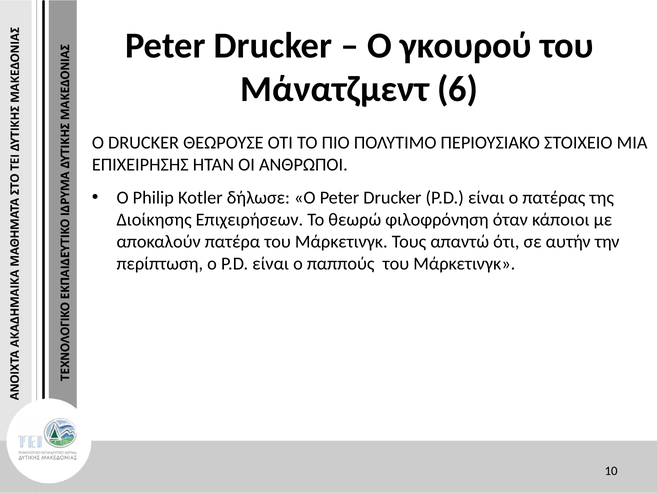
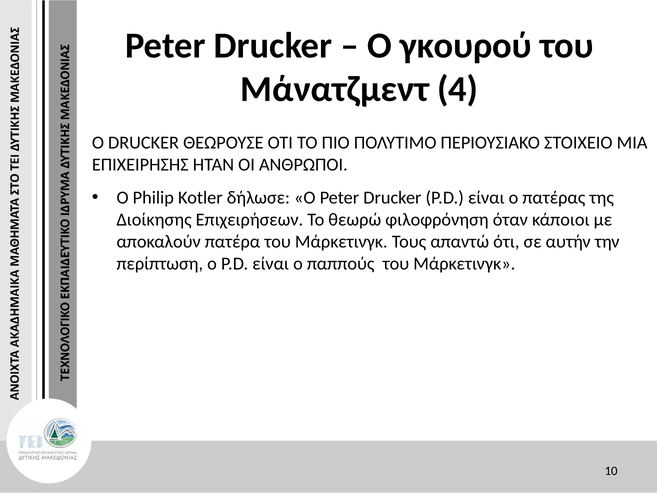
6: 6 -> 4 (458, 89)
